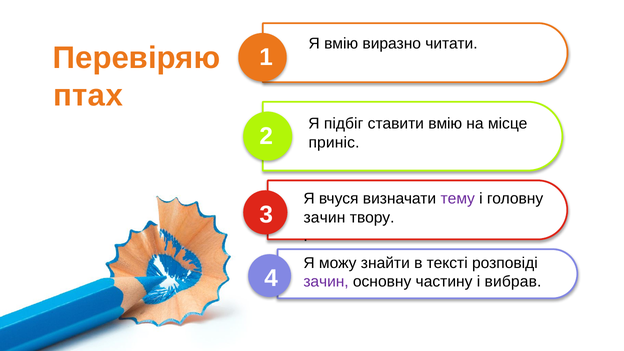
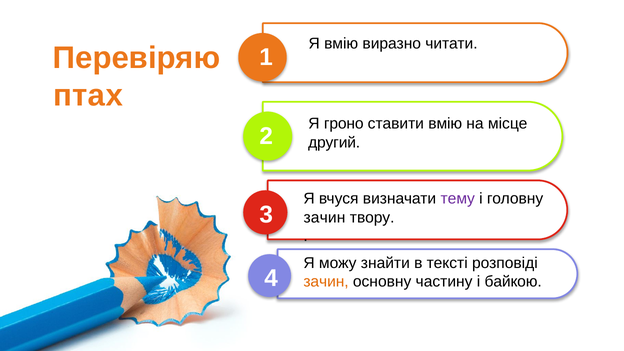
підбіг: підбіг -> гроно (344, 124)
приніс: приніс -> другий (334, 142)
зачин colour: purple -> orange (326, 282)
вибрав: вибрав -> байкою (513, 282)
